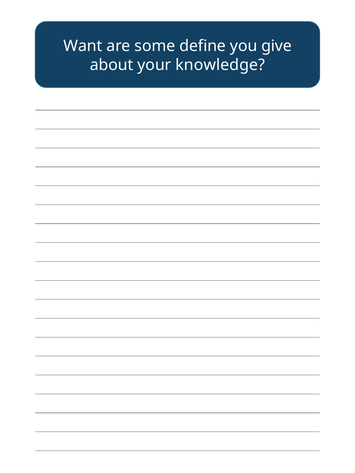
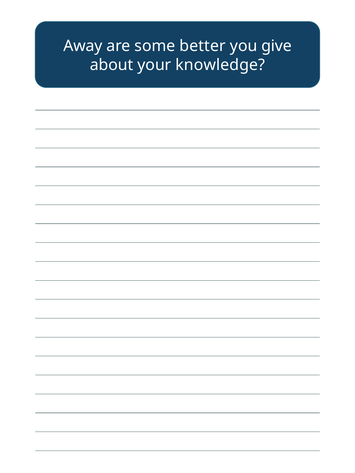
Want: Want -> Away (83, 46)
define: define -> better (203, 46)
